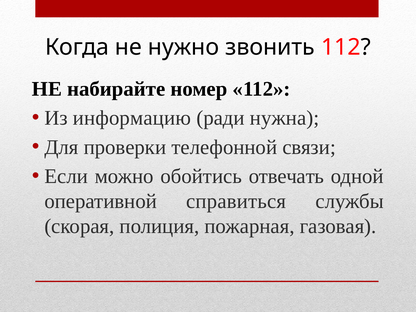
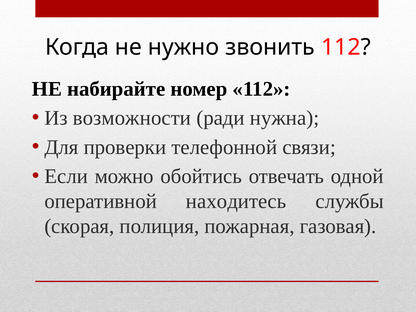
информацию: информацию -> возможности (132, 118)
справиться: справиться -> находитесь (236, 201)
